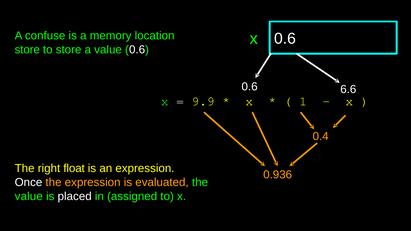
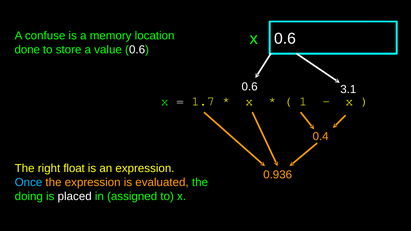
store: store -> done (27, 50)
6.6: 6.6 -> 3.1 (348, 89)
9.9: 9.9 -> 1.7 (203, 101)
Once colour: white -> light blue (28, 182)
value: value -> doing (29, 196)
